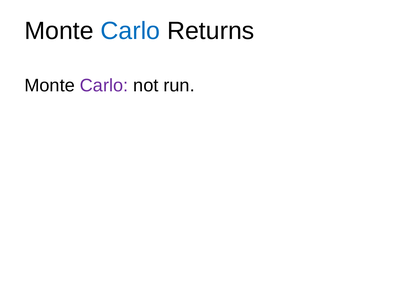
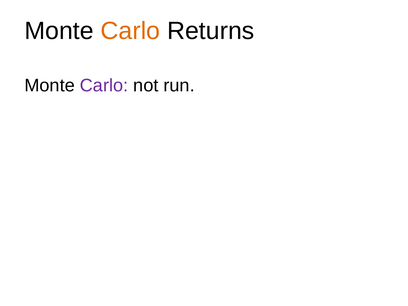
Carlo colour: blue -> orange (130, 31)
